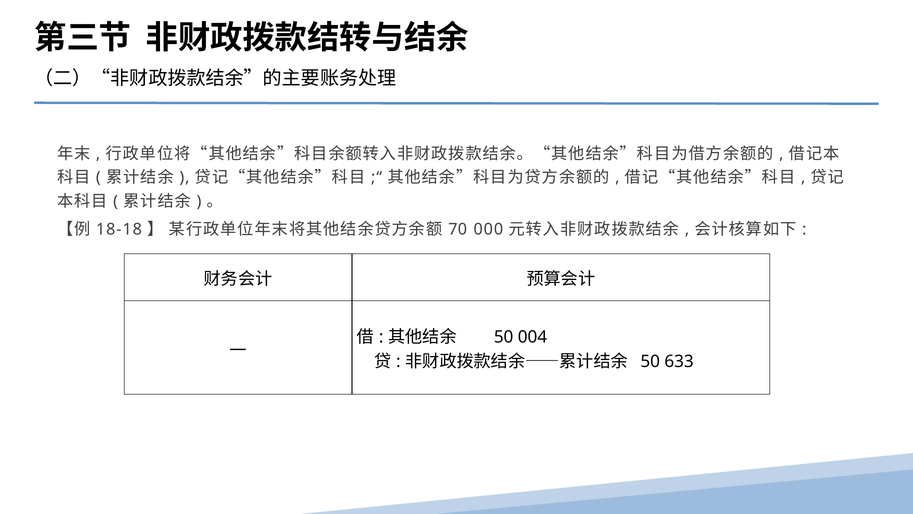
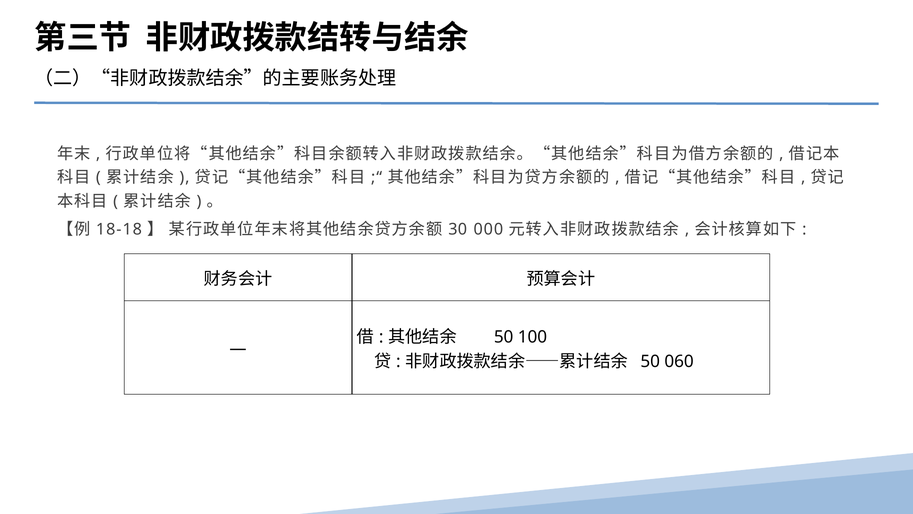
70: 70 -> 30 (458, 229)
004: 004 -> 100 (533, 337)
633: 633 -> 060 (679, 361)
